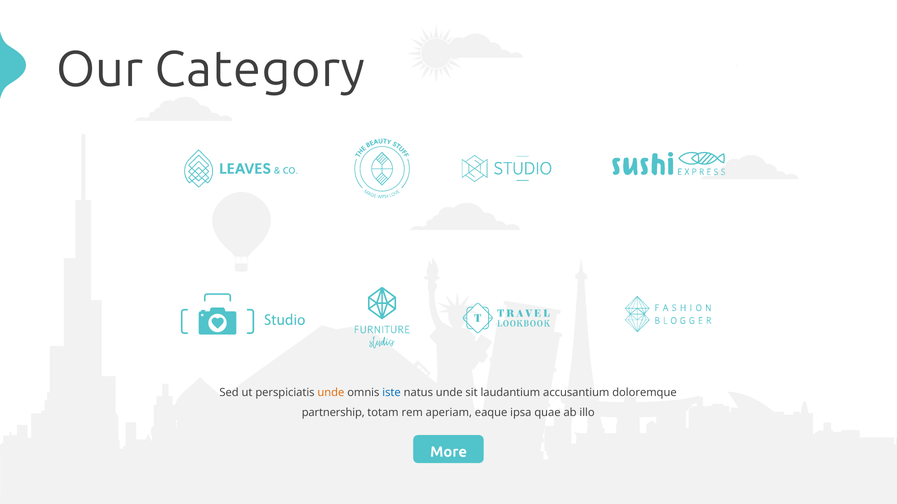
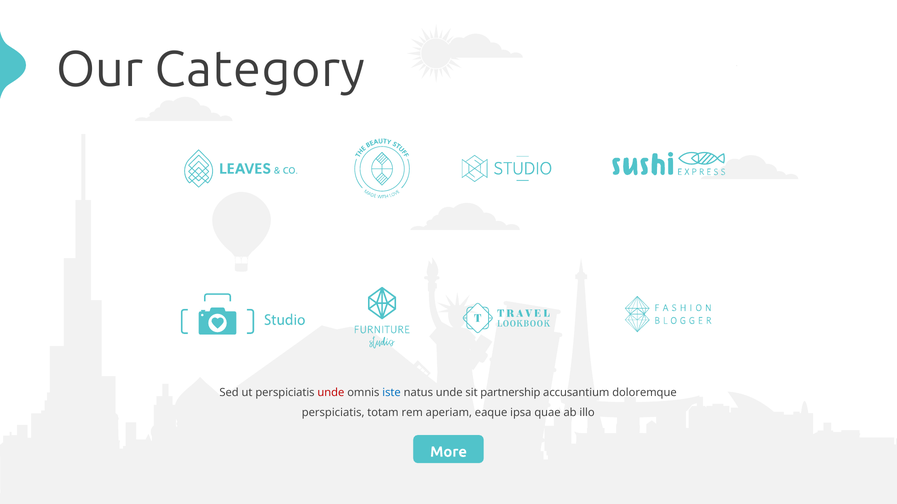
unde colour: orange -> red (331, 393)
laudantium: laudantium -> partnership (510, 393)
partnership: partnership -> perspiciatis (333, 413)
